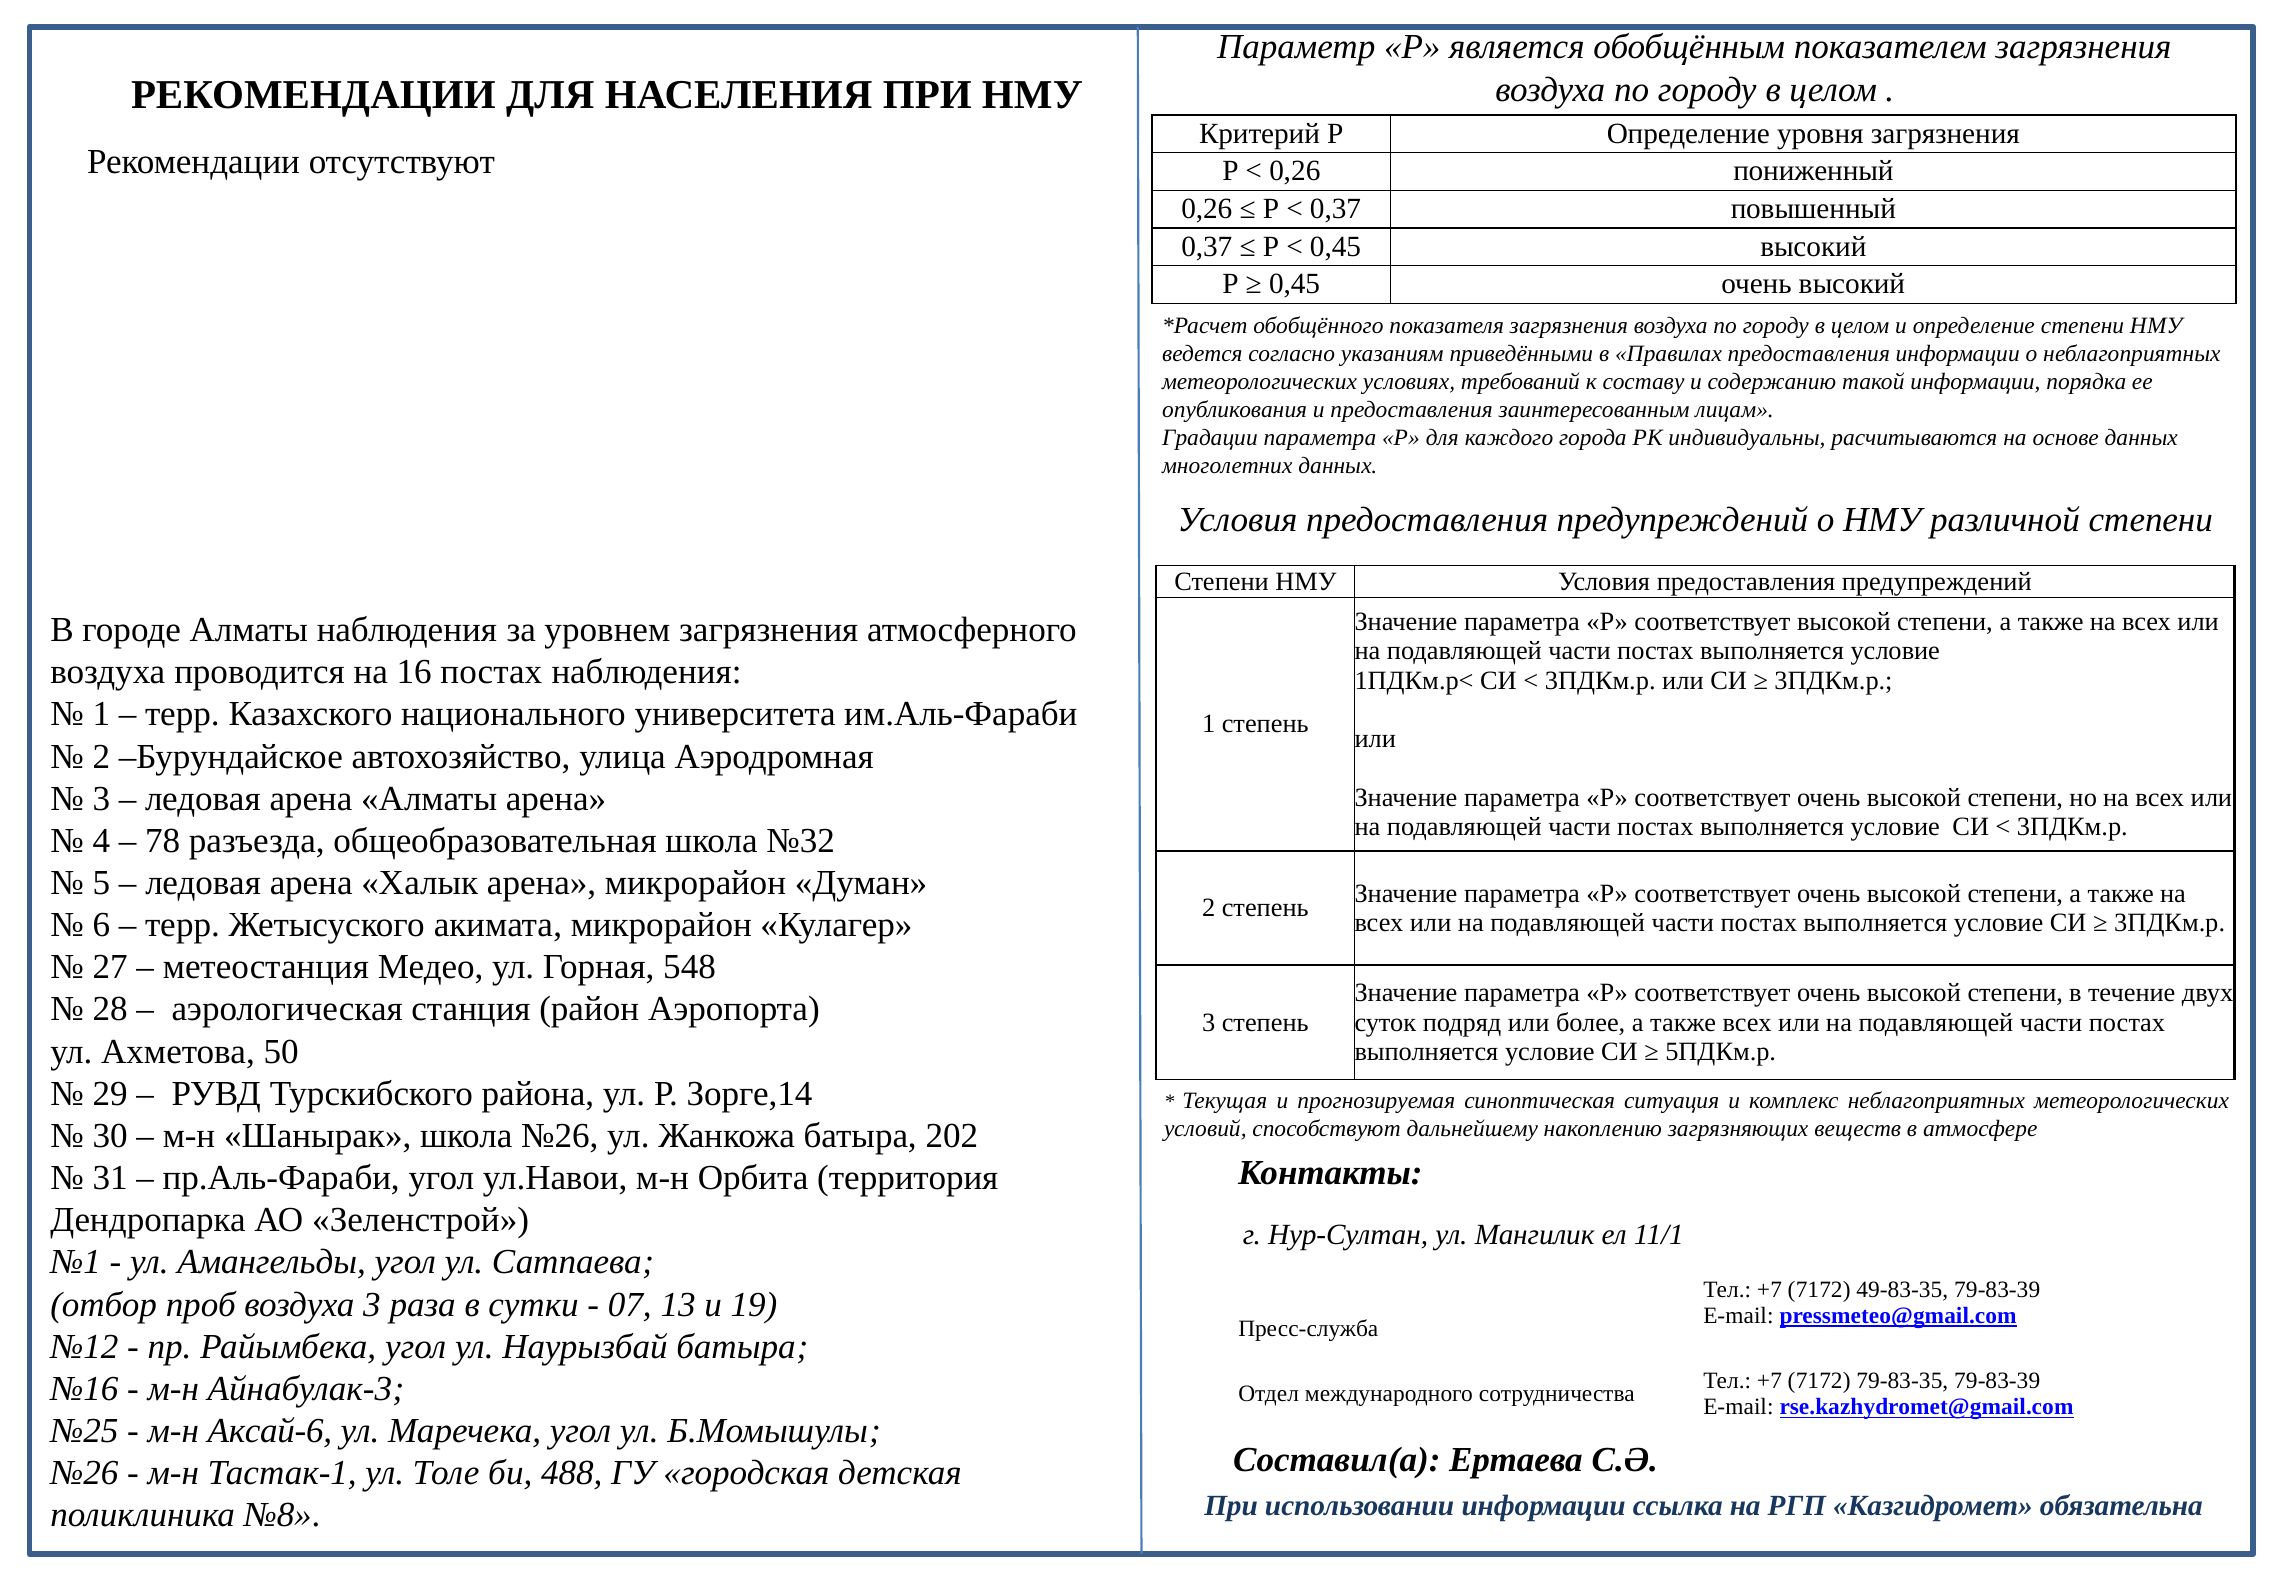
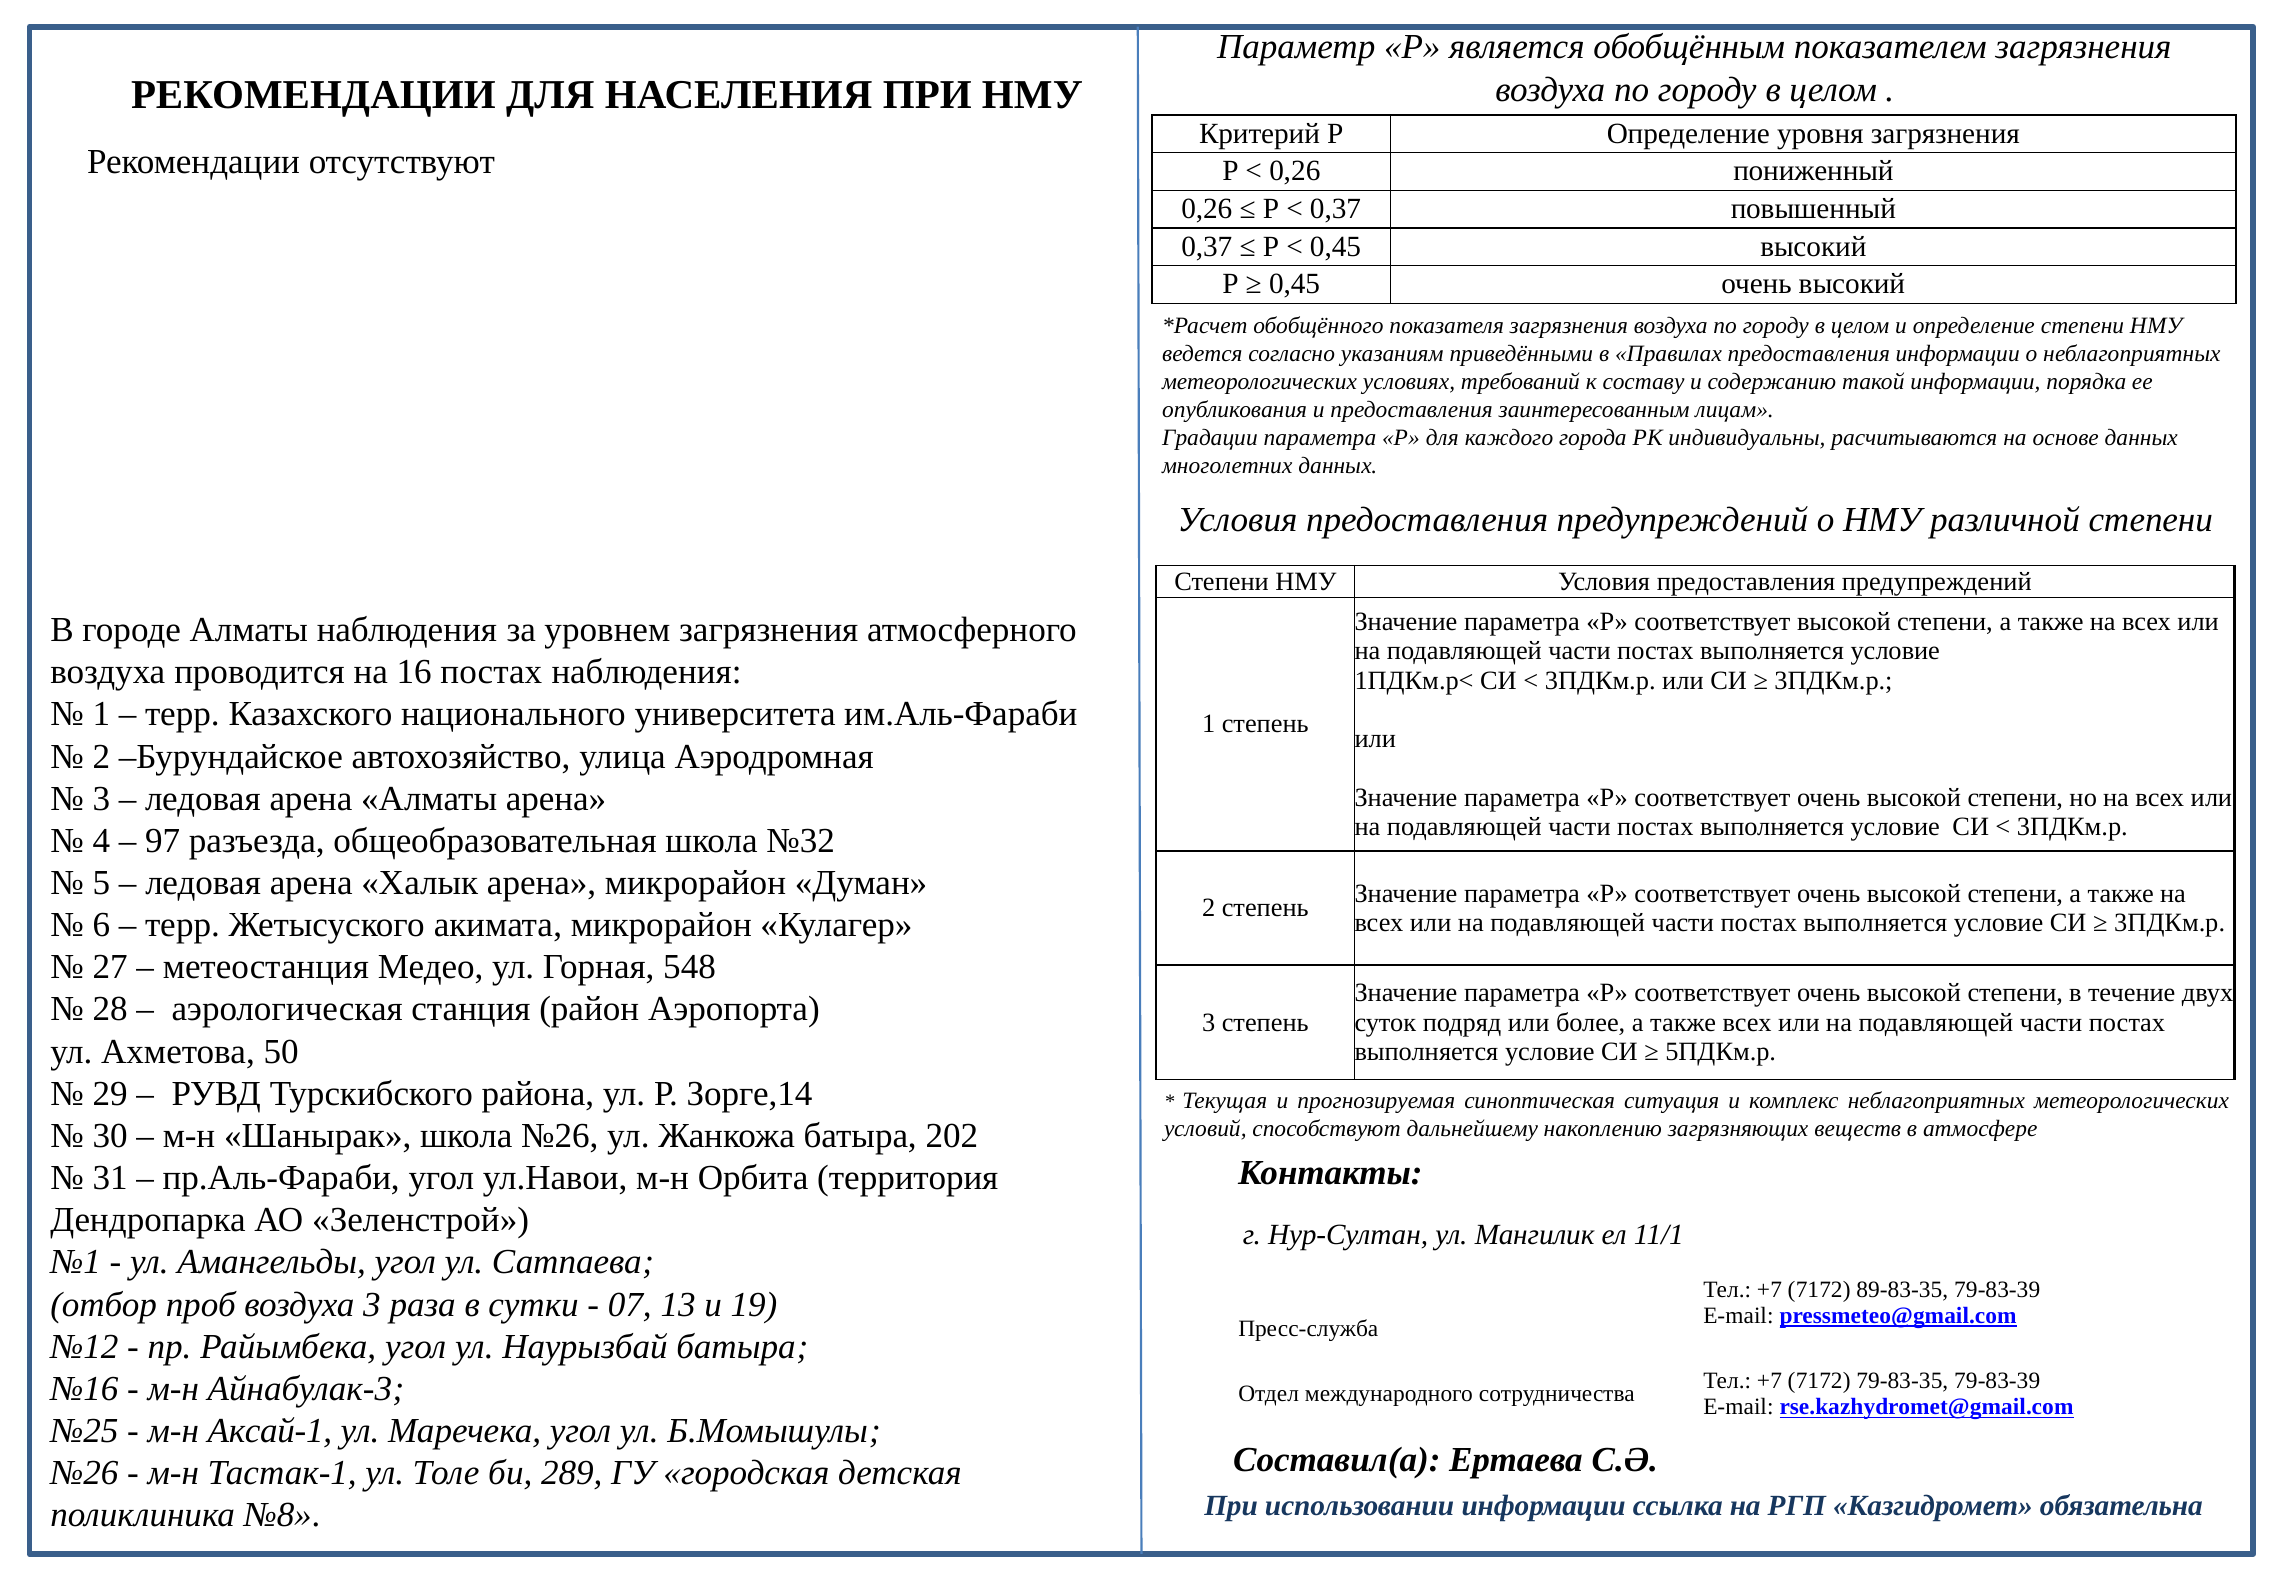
78: 78 -> 97 (163, 840)
49-83-35: 49-83-35 -> 89-83-35 (1902, 1289)
Аксай-6: Аксай-6 -> Аксай-1 (270, 1431)
488: 488 -> 289 (572, 1473)
